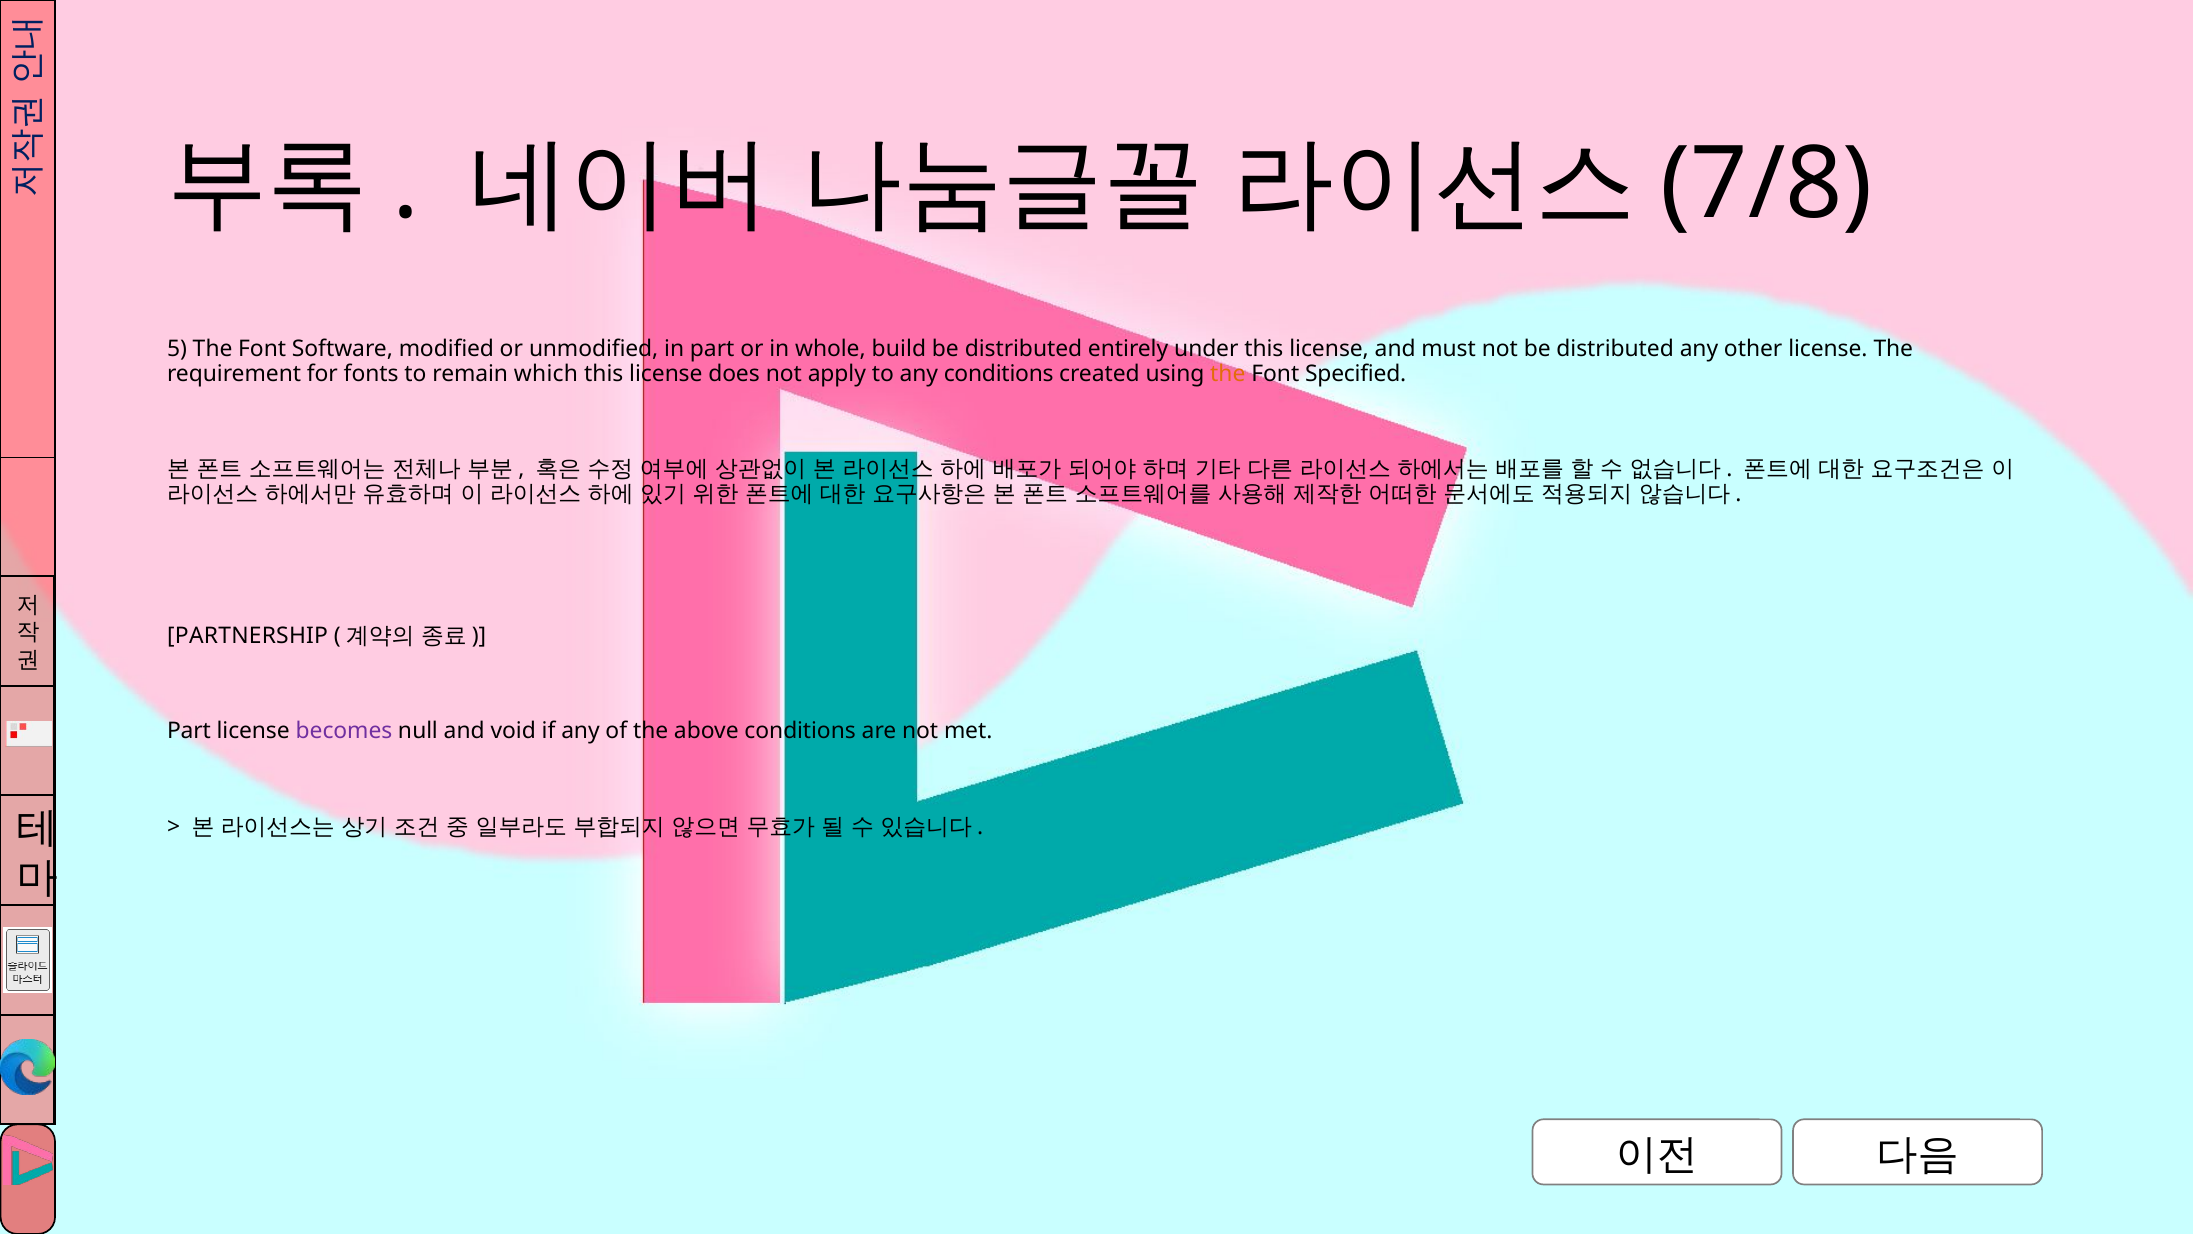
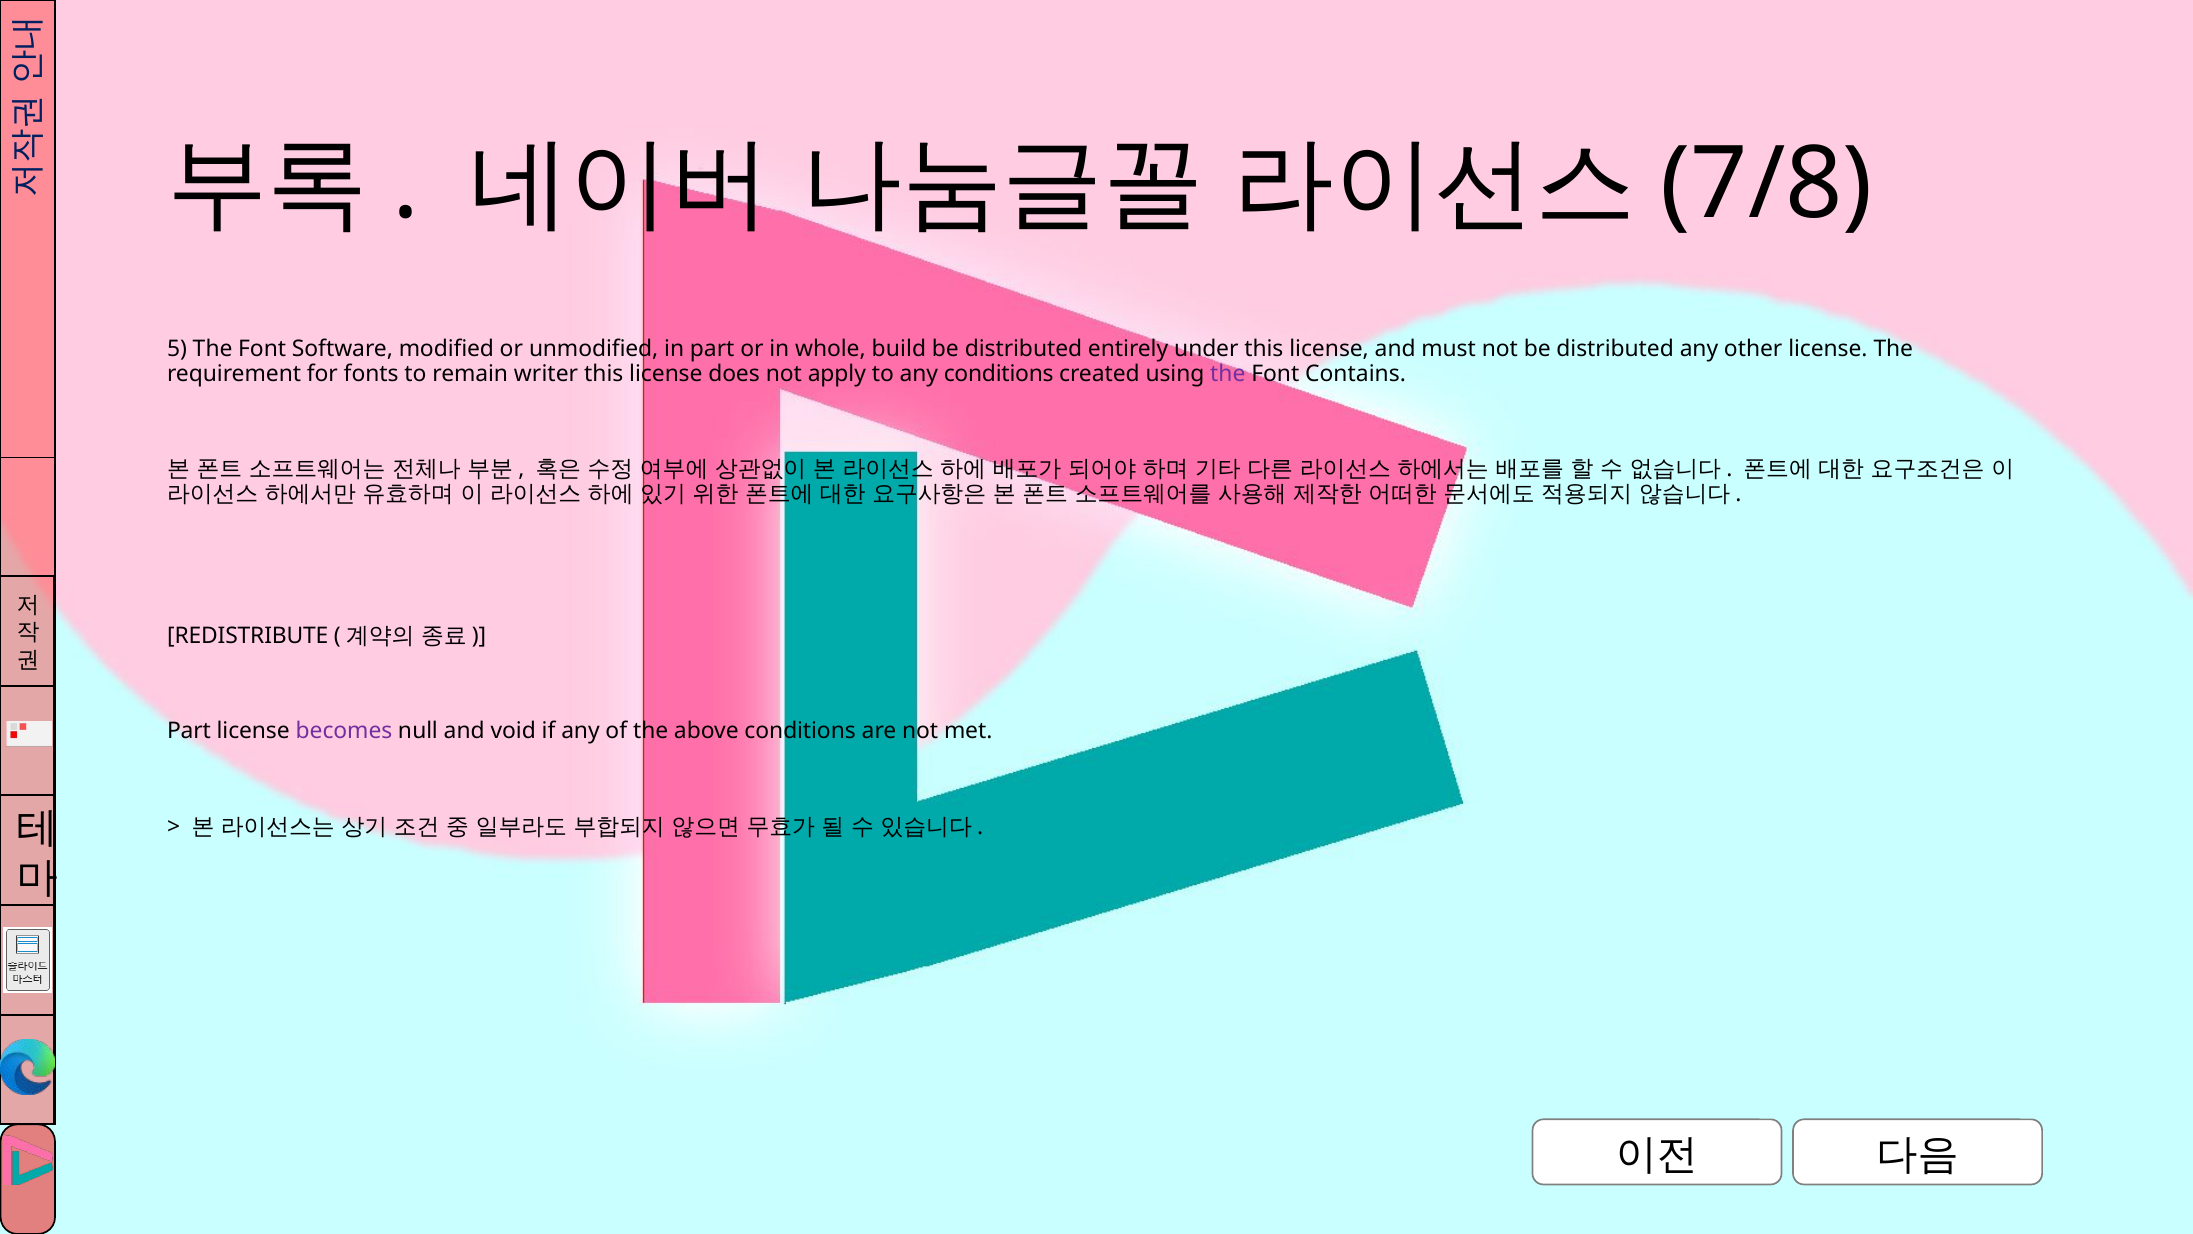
which: which -> writer (546, 374)
the colour: orange -> purple (1228, 374)
Specified: Specified -> Contains (1356, 374)
PARTNERSHIP: PARTNERSHIP -> REDISTRIBUTE (248, 636)
